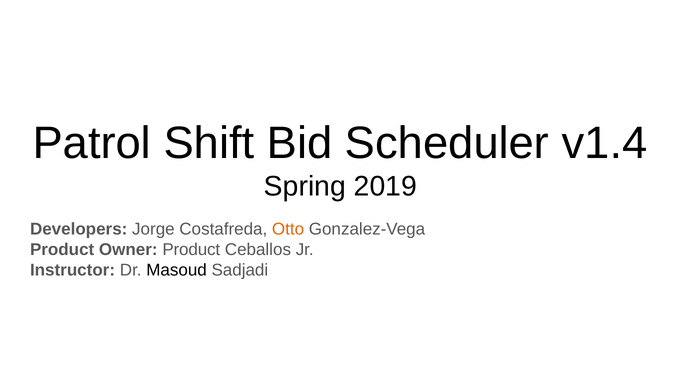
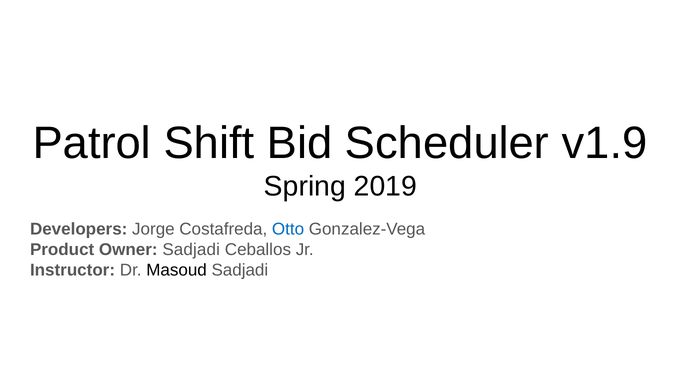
v1.4: v1.4 -> v1.9 (605, 143)
Otto colour: orange -> blue (288, 229)
Owner Product: Product -> Sadjadi (191, 250)
